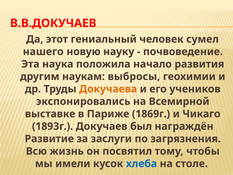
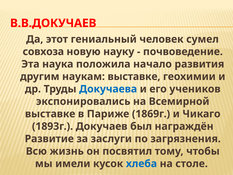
нашего: нашего -> совхоза (43, 52)
наукам выбросы: выбросы -> выставке (134, 76)
Докучаева colour: orange -> blue (108, 89)
